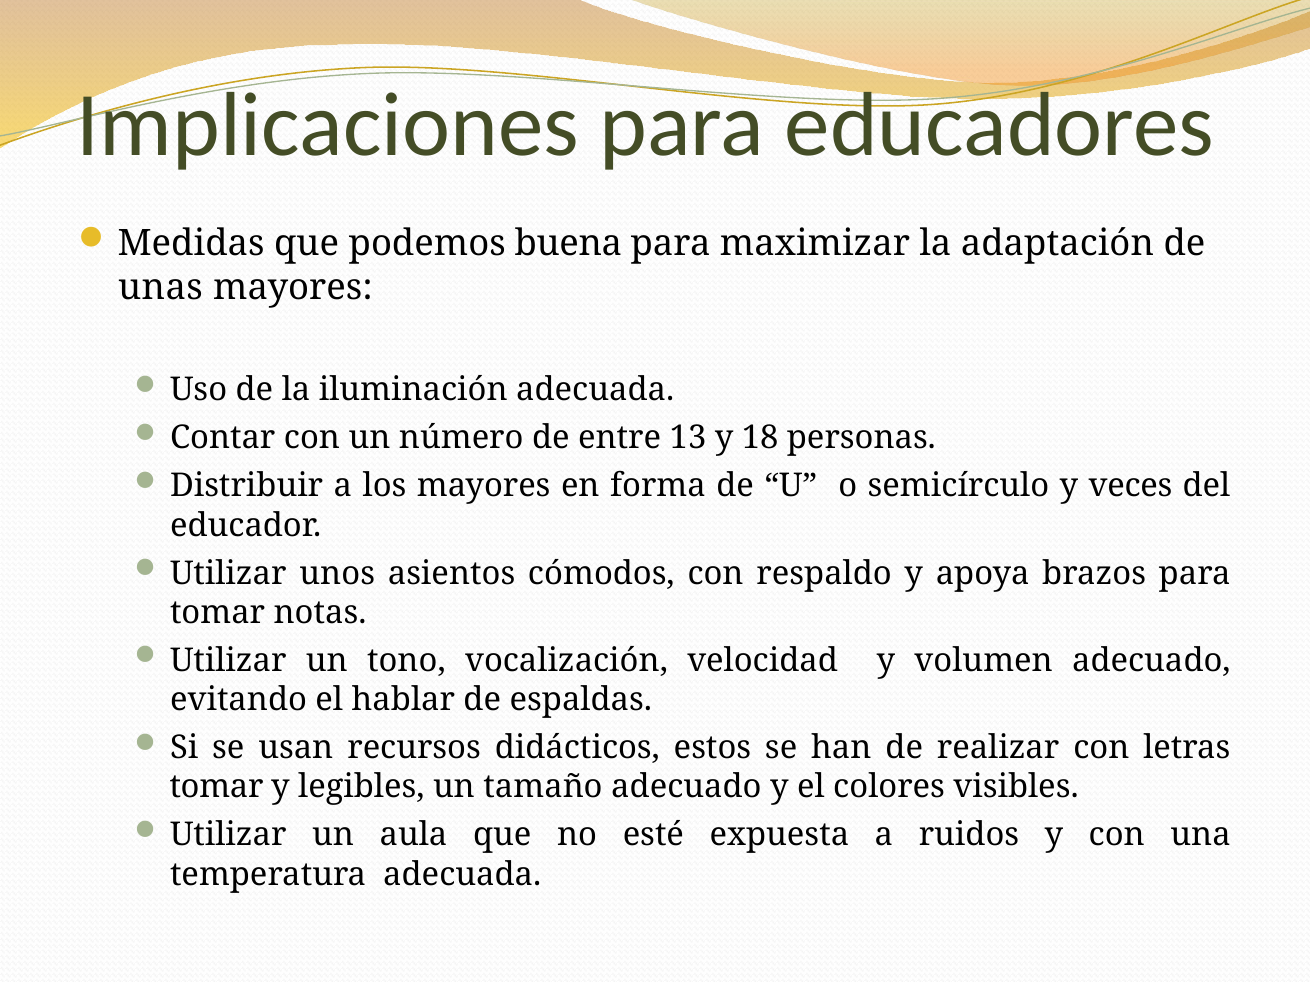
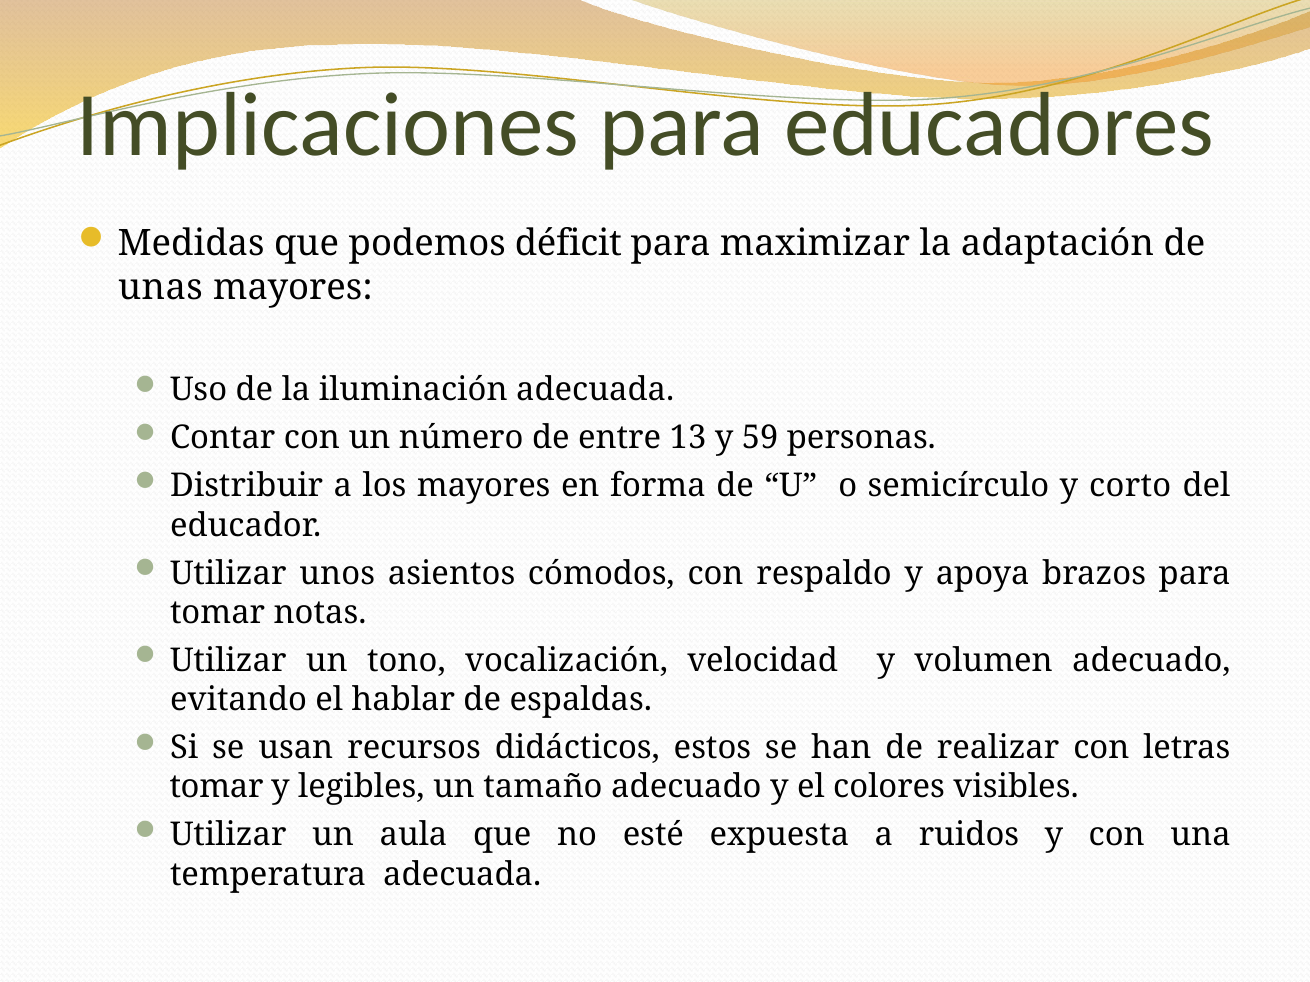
buena: buena -> déficit (568, 244)
18: 18 -> 59 (760, 438)
veces: veces -> corto (1130, 486)
